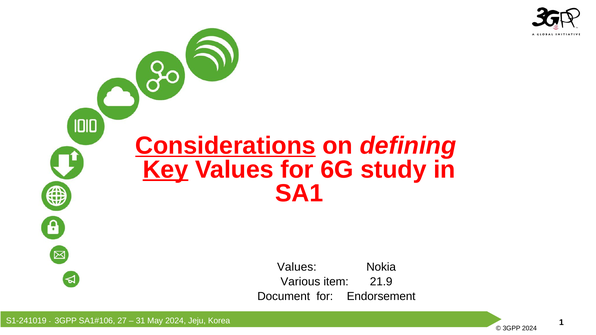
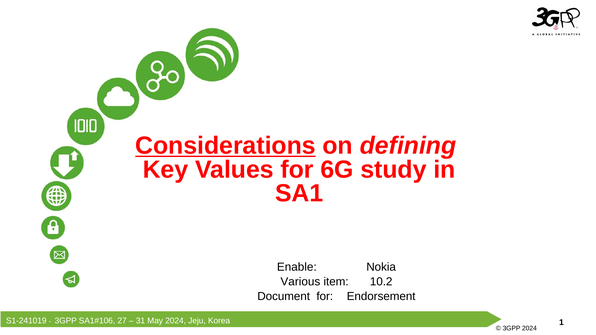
Key underline: present -> none (165, 170)
Values: Values -> Enable (297, 267)
21.9: 21.9 -> 10.2 (381, 282)
